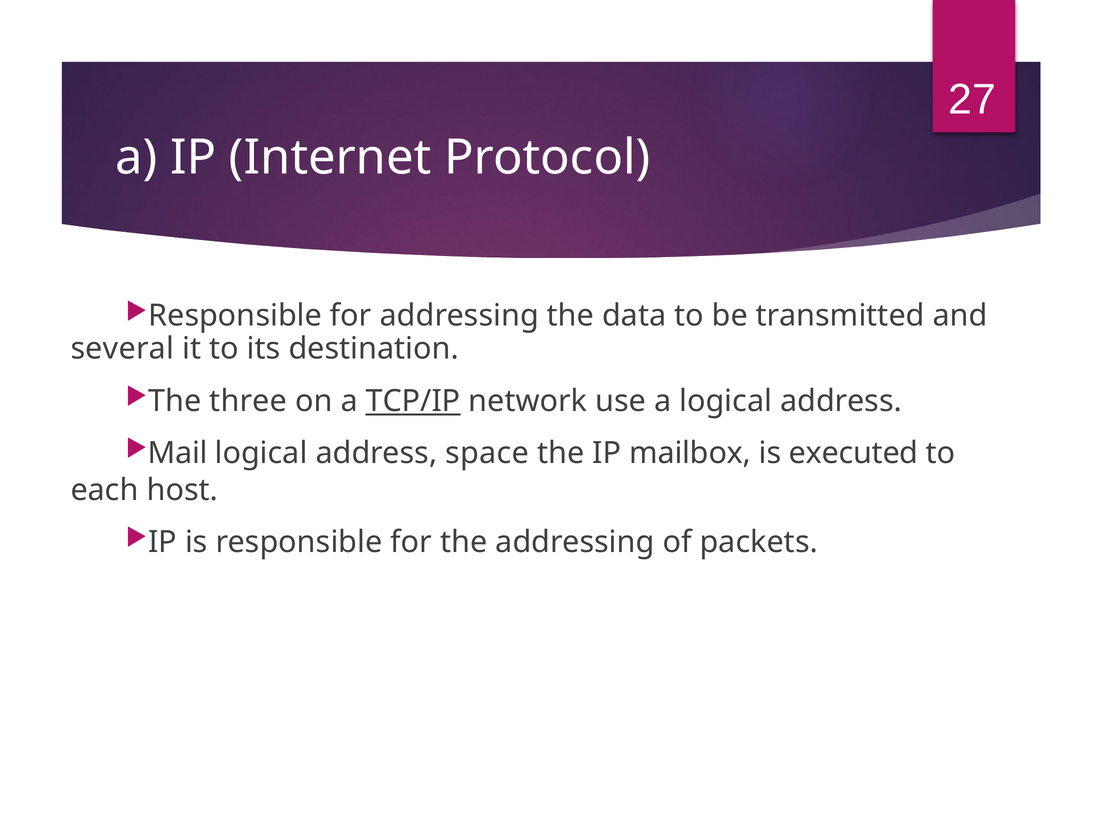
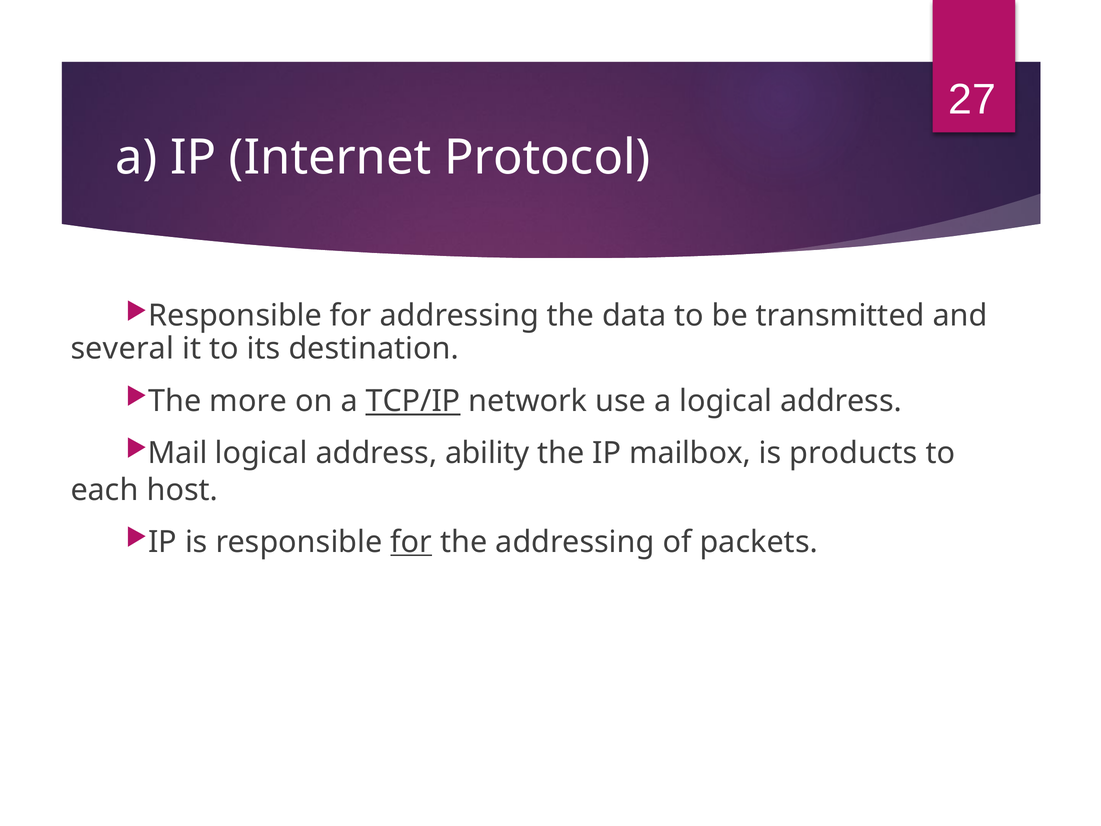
three: three -> more (248, 401)
space: space -> ability (487, 453)
executed: executed -> products (853, 453)
for underline: none -> present (411, 542)
